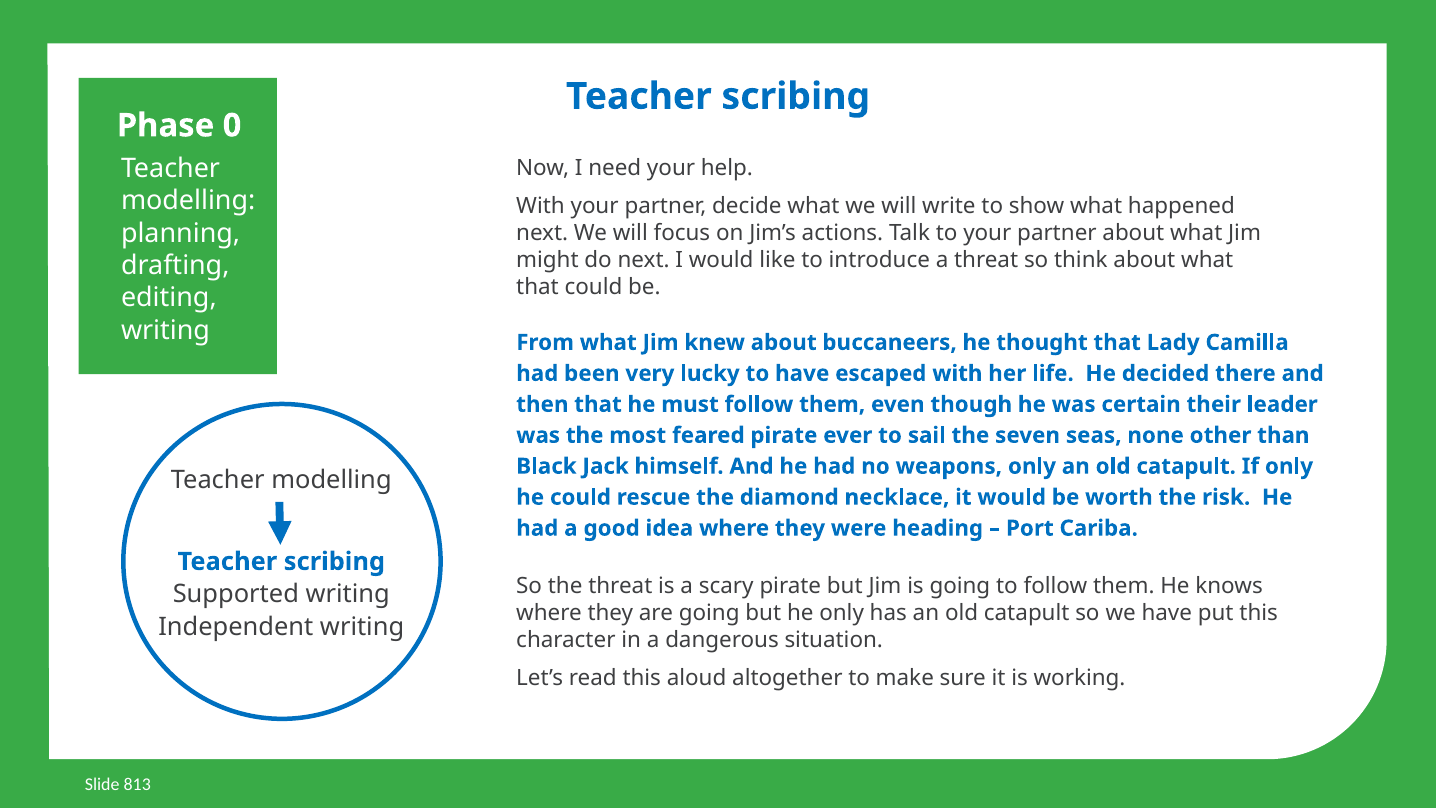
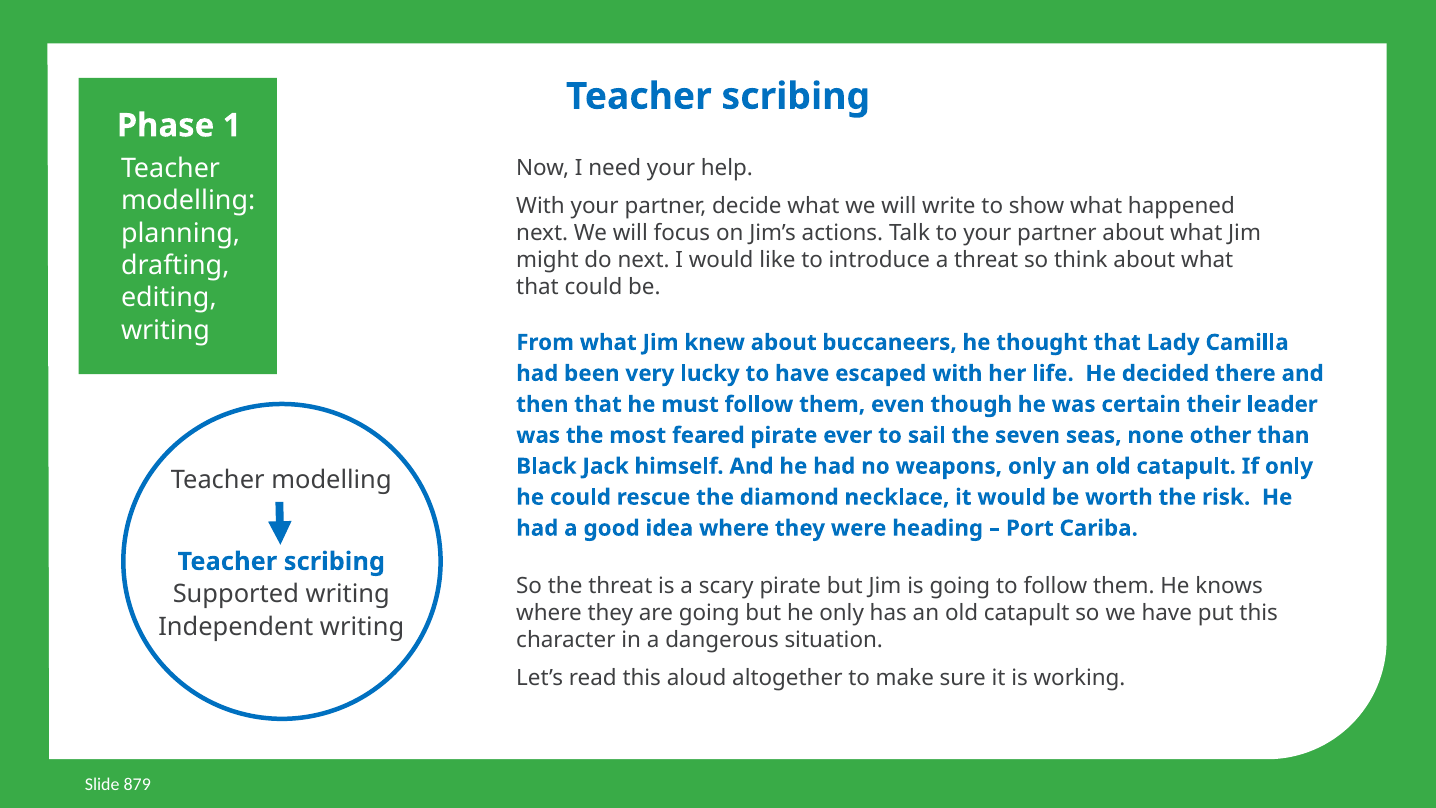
0: 0 -> 1 (232, 126)
813: 813 -> 879 (137, 785)
